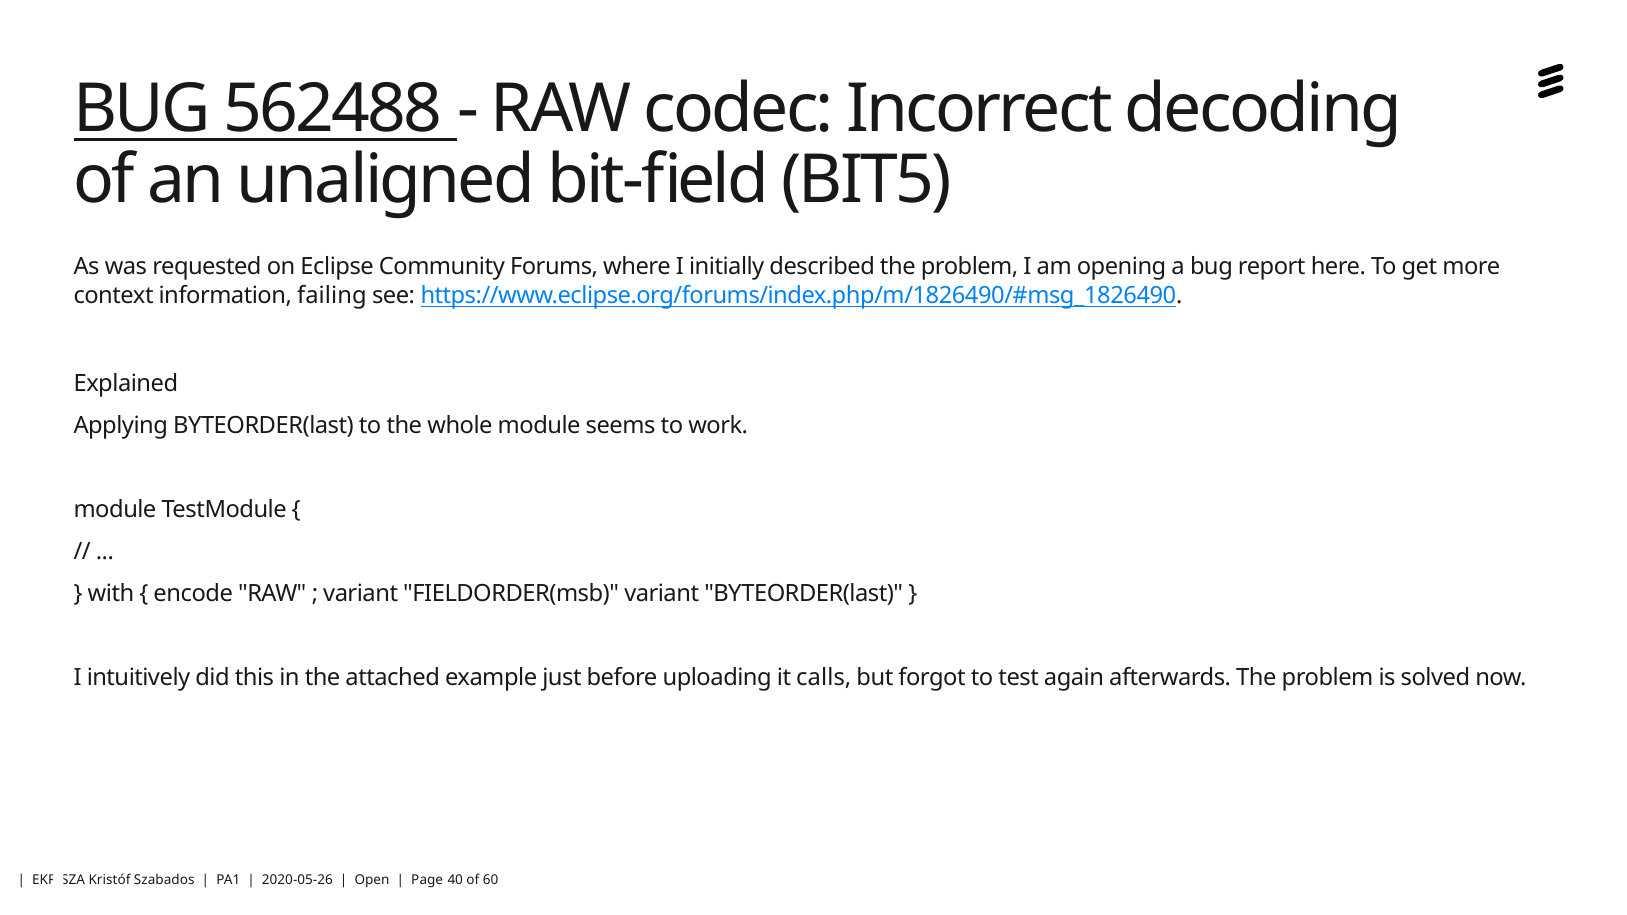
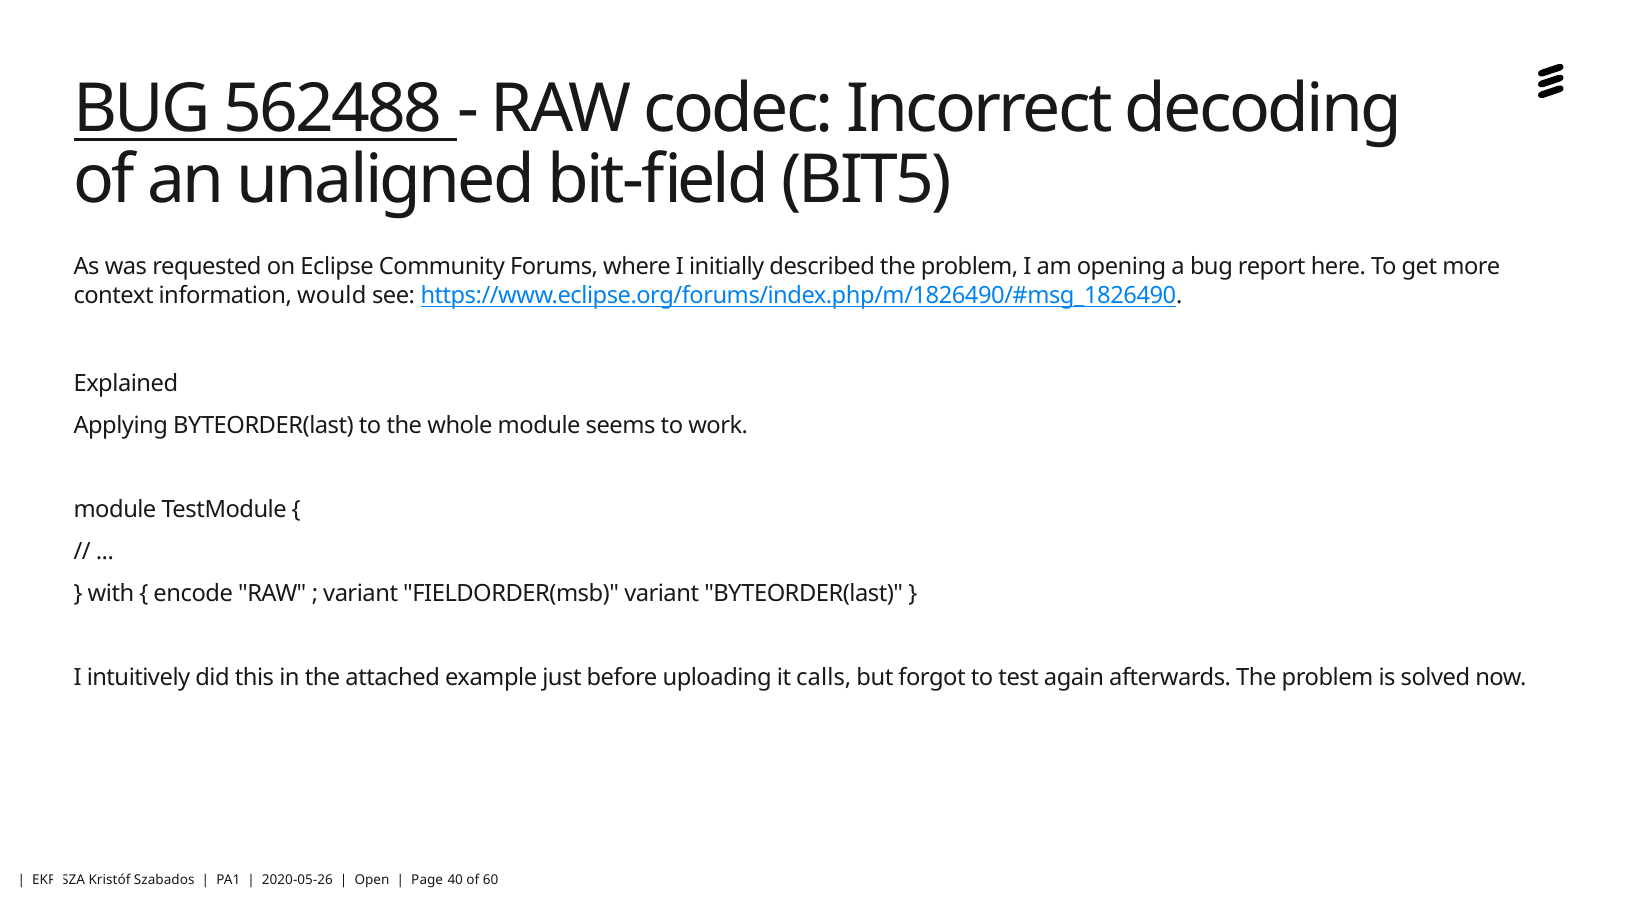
failing: failing -> would (332, 295)
